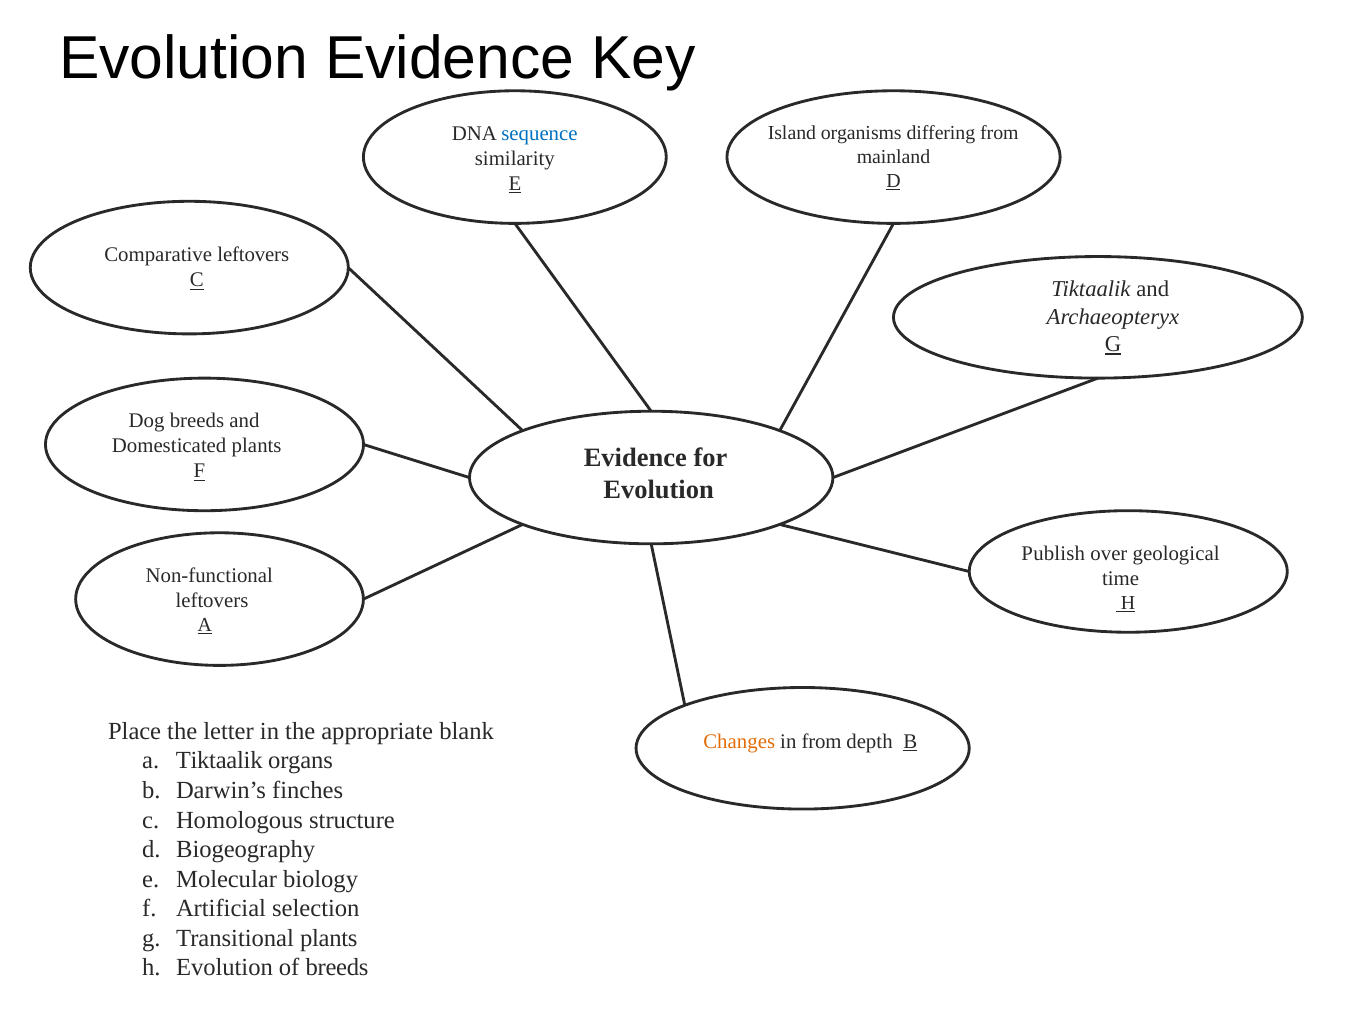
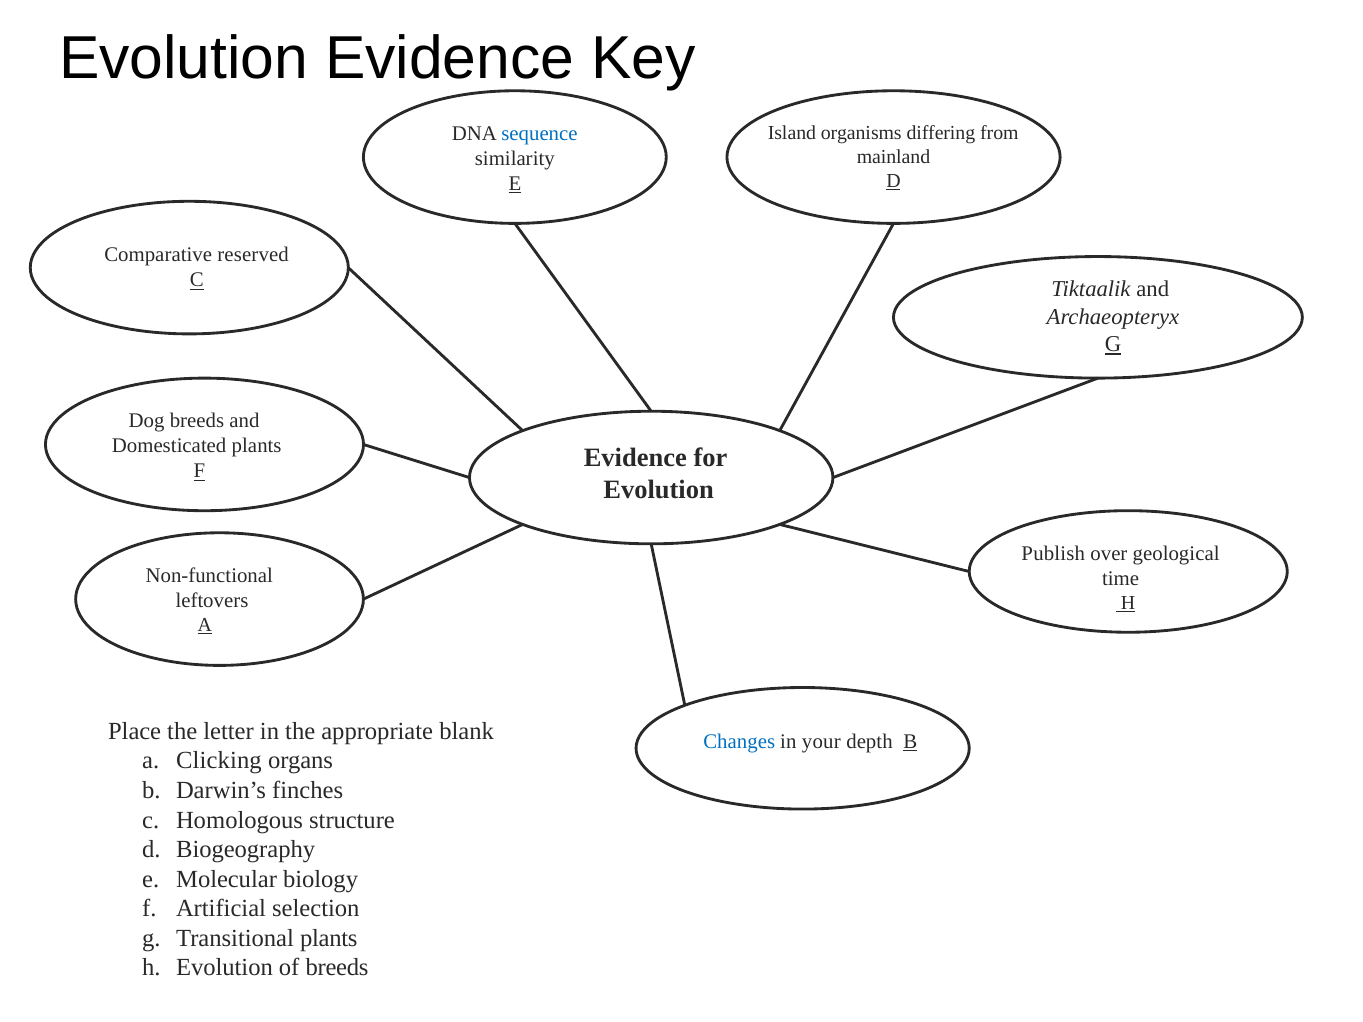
Comparative leftovers: leftovers -> reserved (253, 255)
Changes colour: orange -> blue (739, 741)
in from: from -> your (821, 741)
a Tiktaalik: Tiktaalik -> Clicking (219, 761)
